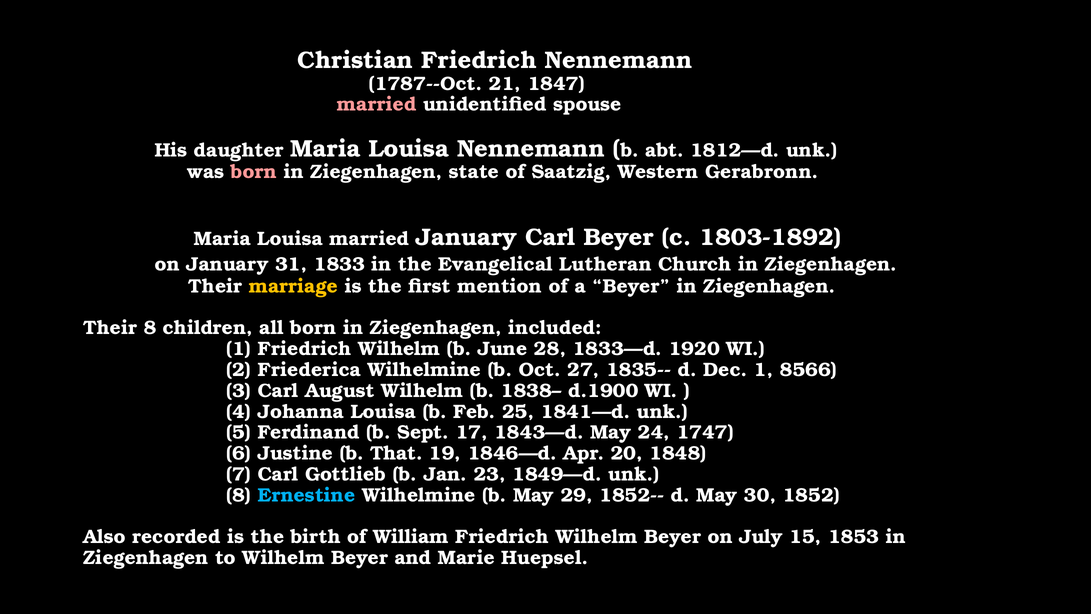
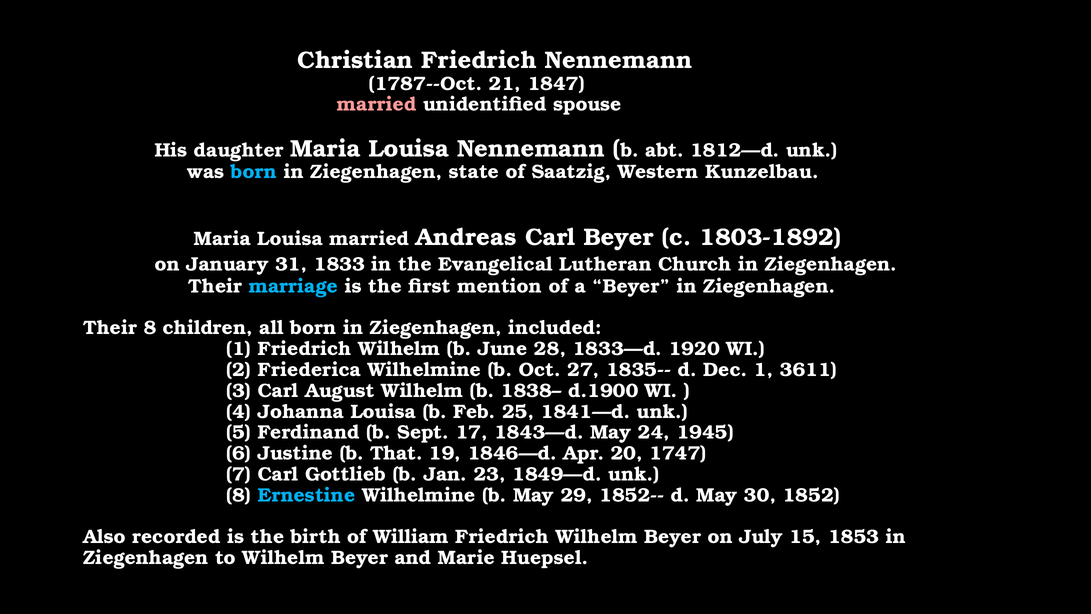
born colour: pink -> light blue (254, 172)
Gerabronn: Gerabronn -> Kunzelbau (762, 172)
married January: January -> Andreas (466, 237)
marriage colour: yellow -> light blue (293, 286)
8566: 8566 -> 3611 (809, 370)
1747: 1747 -> 1945 (705, 432)
1848: 1848 -> 1747 (678, 453)
